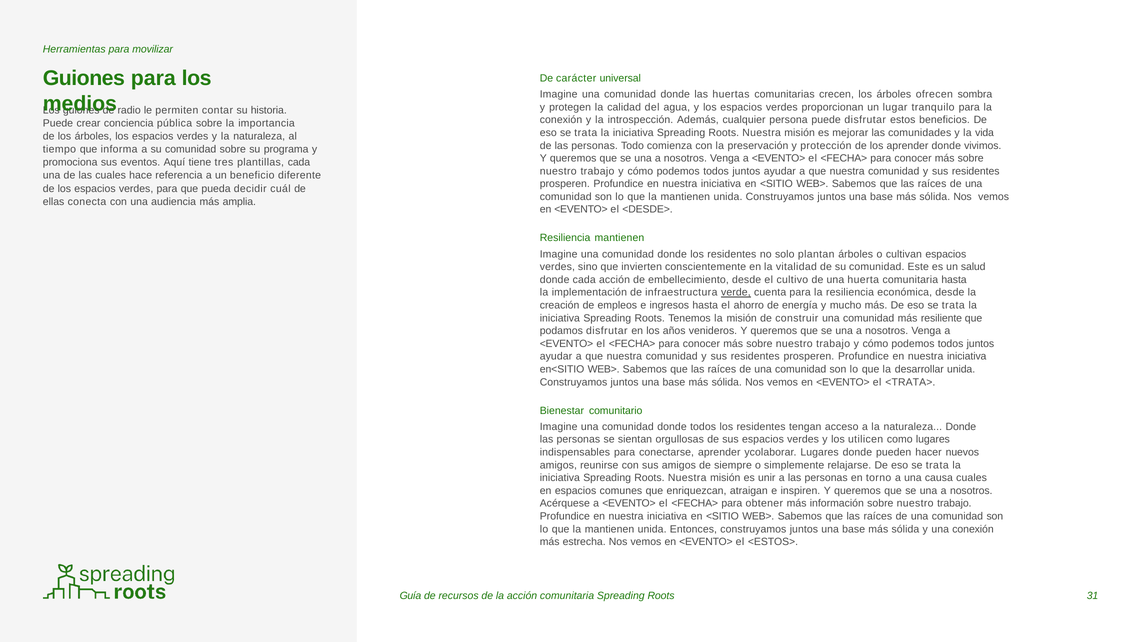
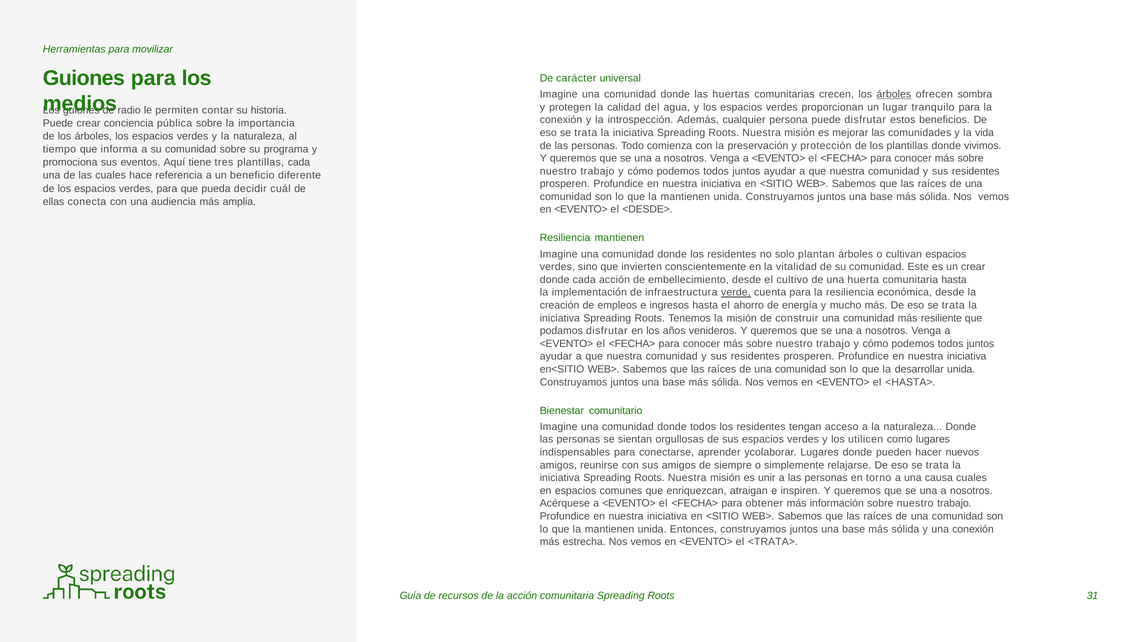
árboles underline: none -> present (894, 94)
los aprender: aprender -> plantillas (907, 146)
un salud: salud -> crear (973, 267)
<TRATA>: <TRATA> -> <HASTA> (910, 382)
<ESTOS>: <ESTOS> -> <TRATA> (773, 542)
